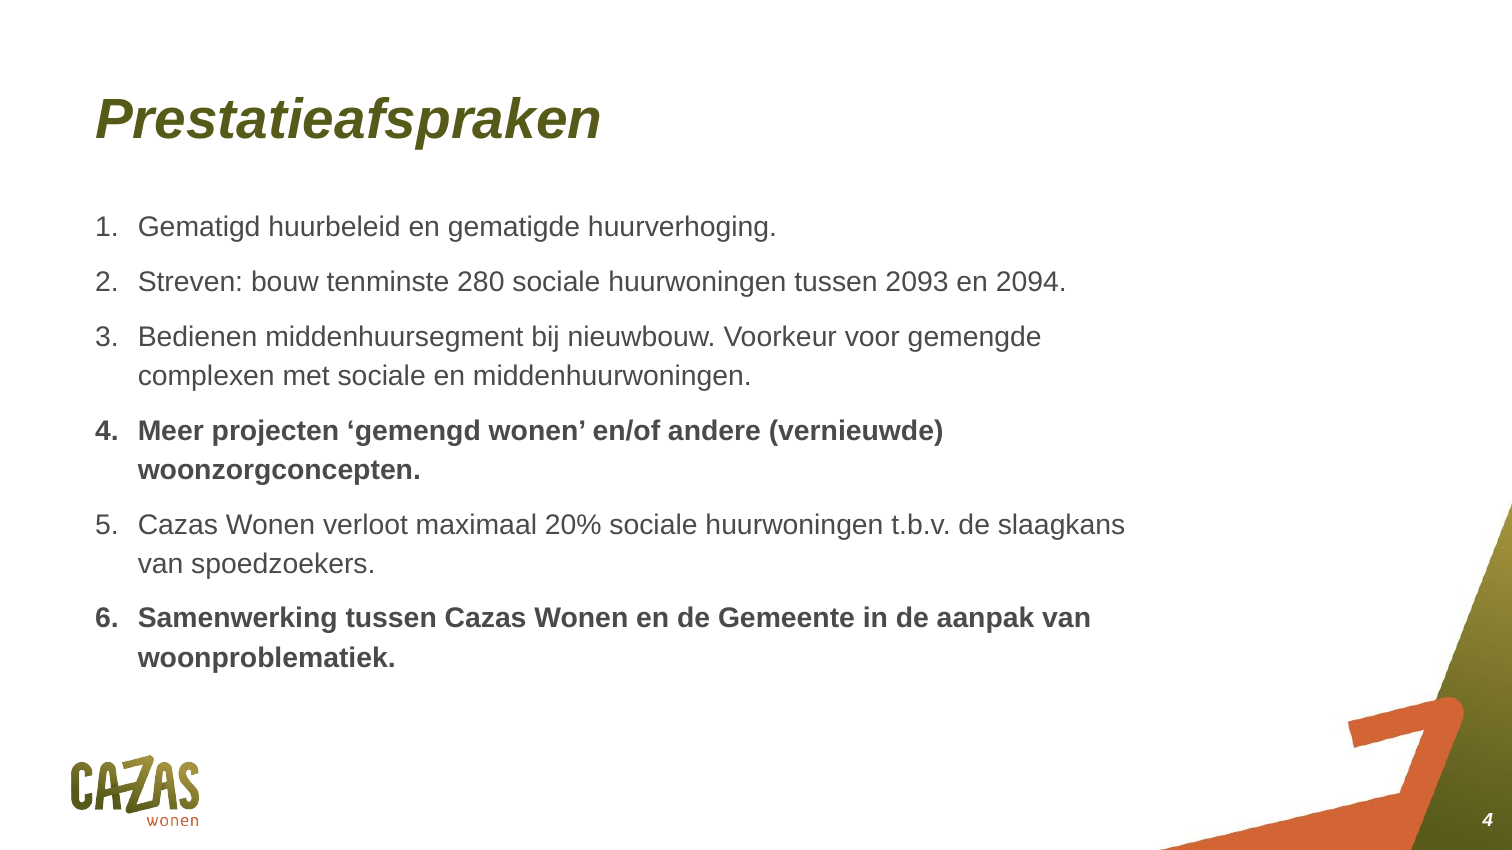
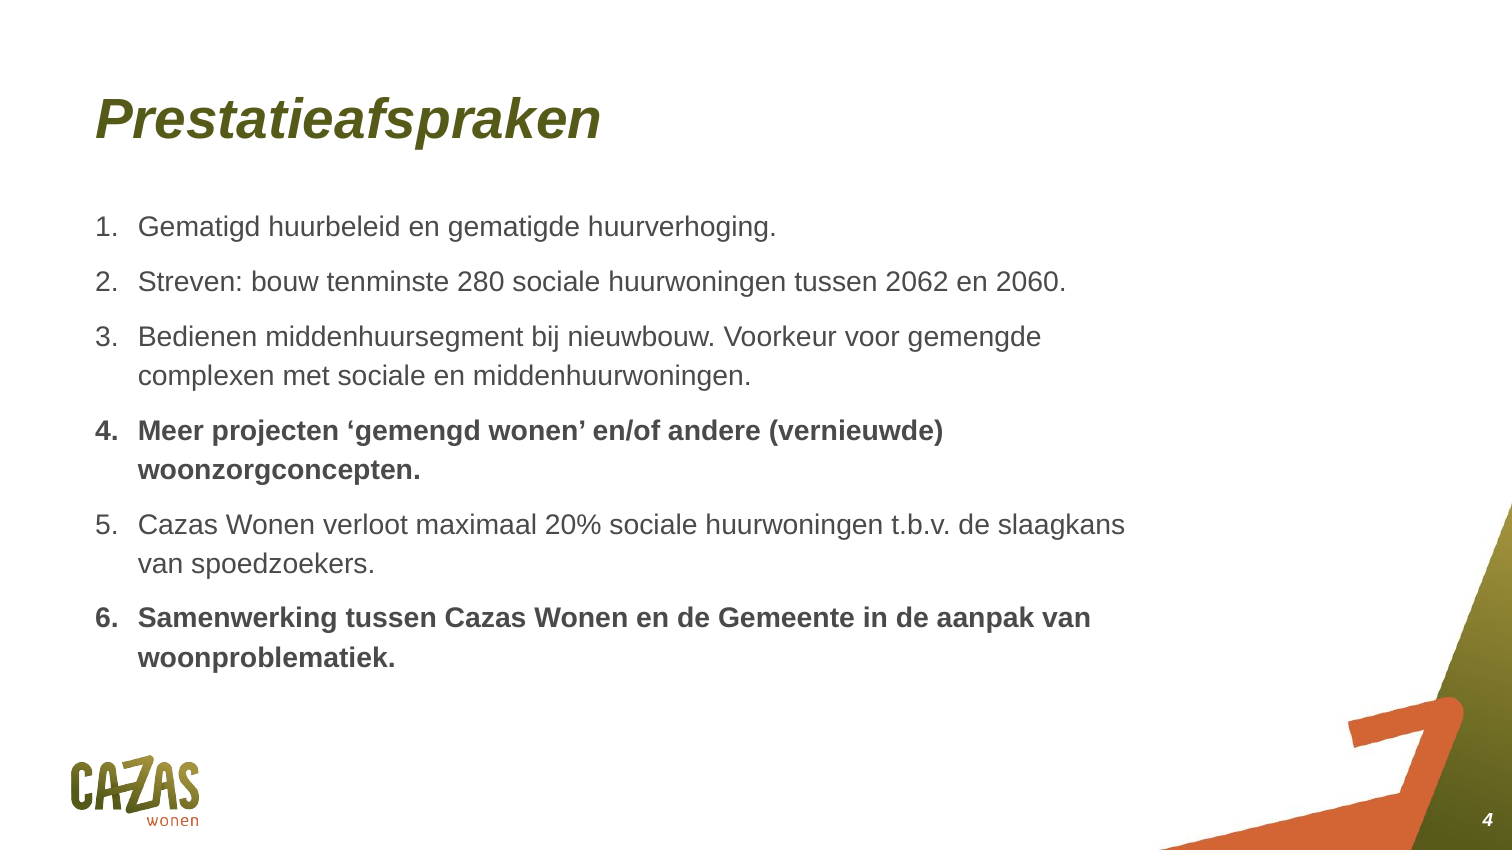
2093: 2093 -> 2062 (917, 282)
2094: 2094 -> 2060 (1031, 282)
